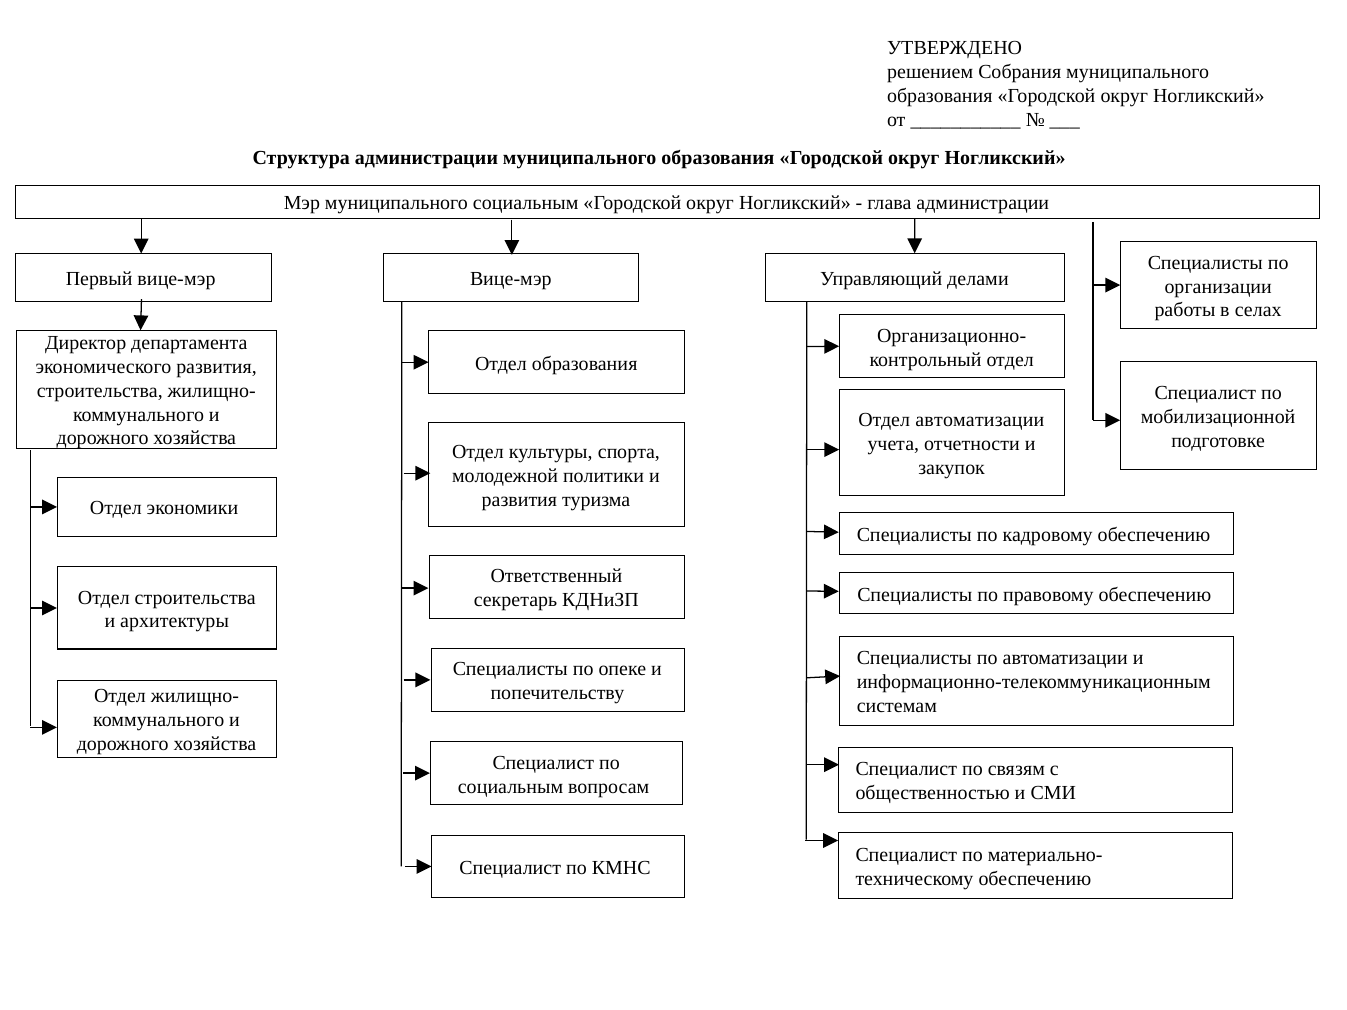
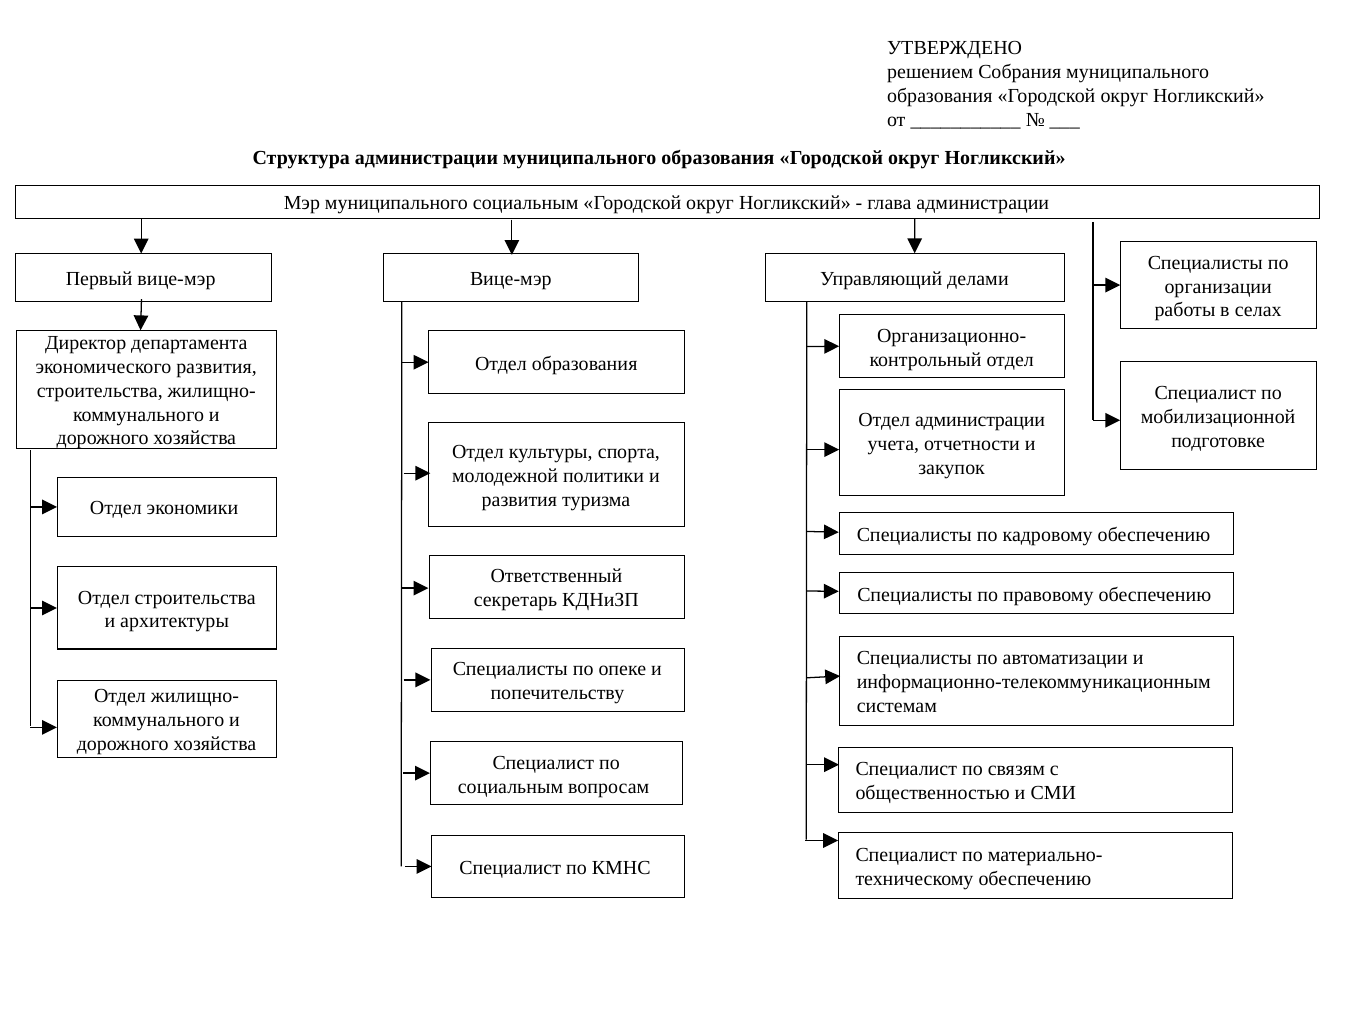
Отдел автоматизации: автоматизации -> администрации (980, 420)
